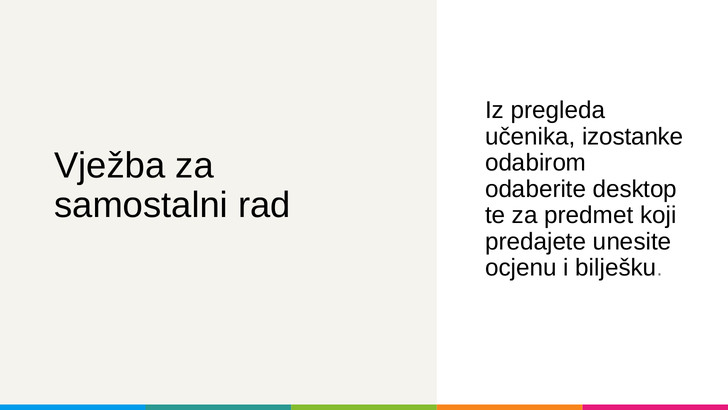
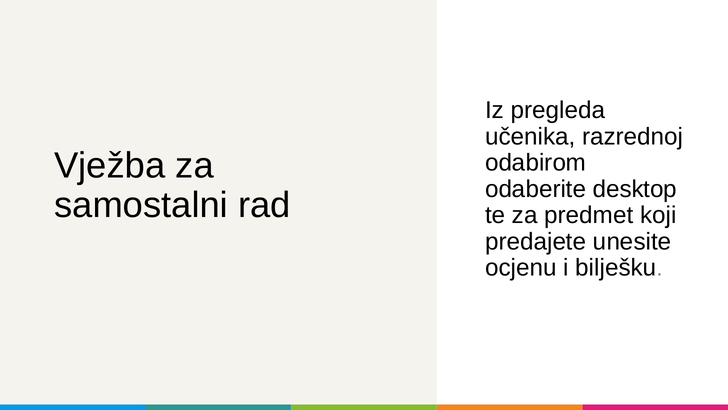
izostanke: izostanke -> razrednoj (633, 136)
